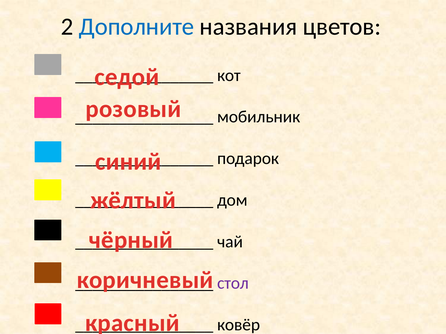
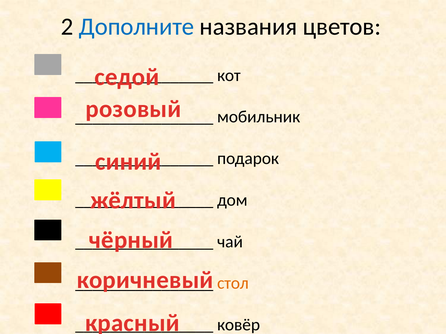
стол colour: purple -> orange (233, 284)
